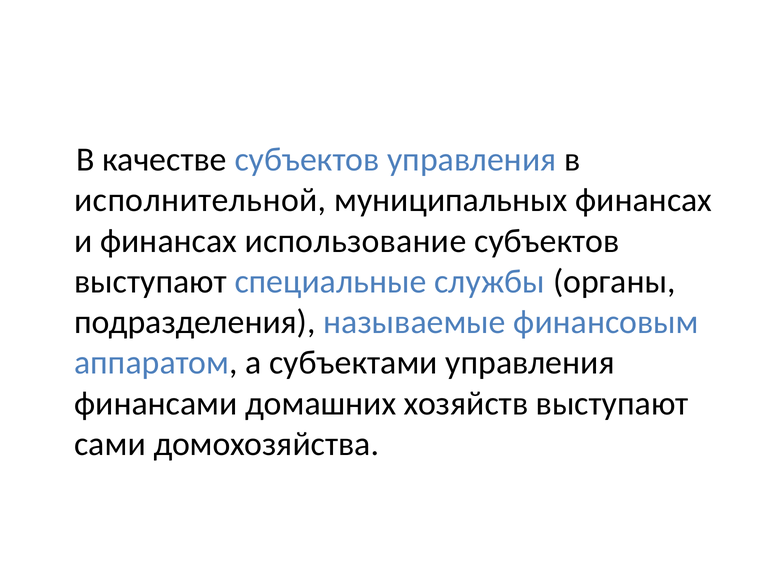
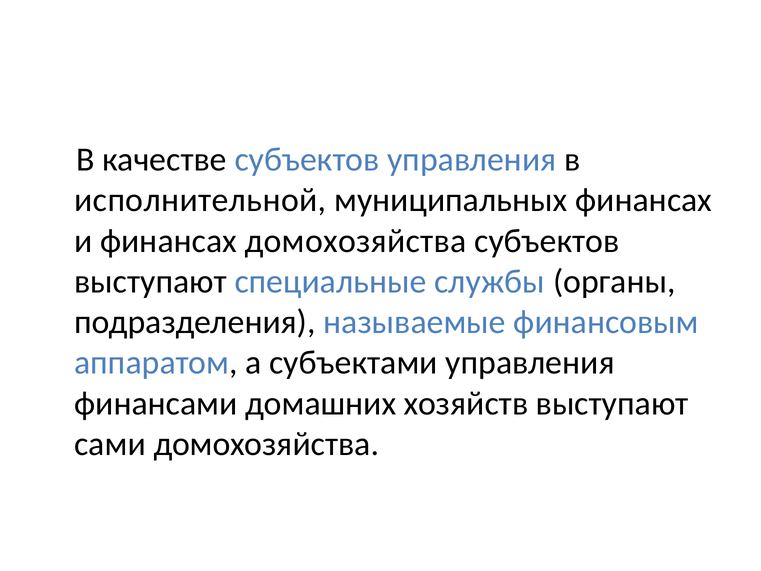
финансах использование: использование -> домохозяйства (355, 241)
